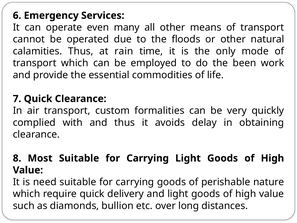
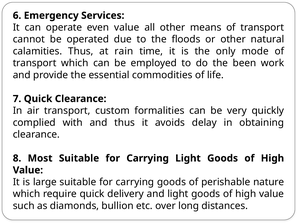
even many: many -> value (127, 27)
need: need -> large (45, 182)
